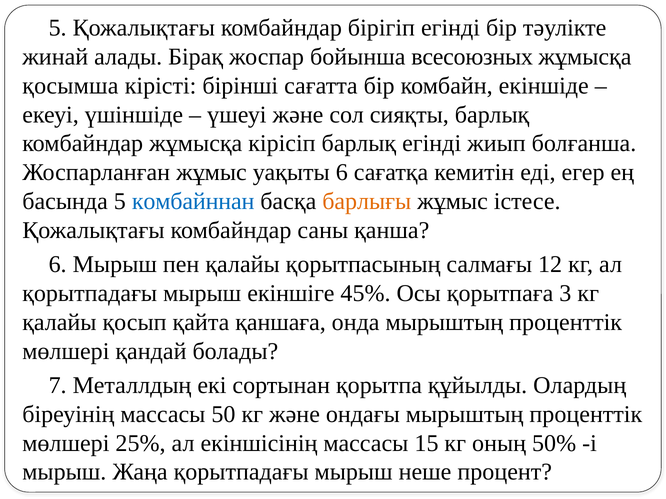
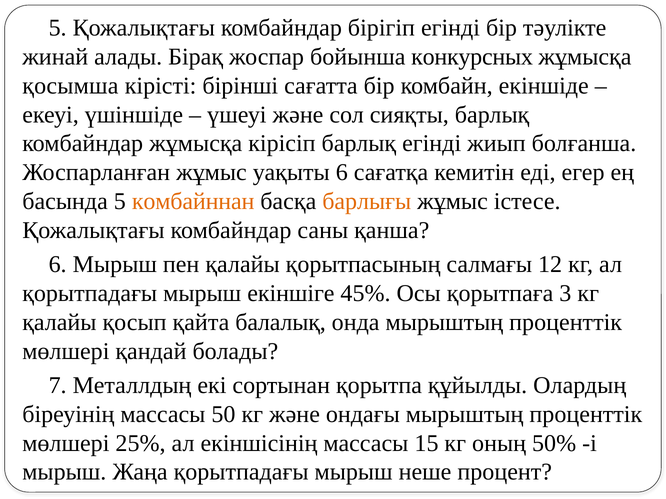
всесоюзных: всесоюзных -> конкурсных (472, 57)
комбайннан colour: blue -> orange (193, 201)
қаншаға: қаншаға -> балалық (281, 323)
